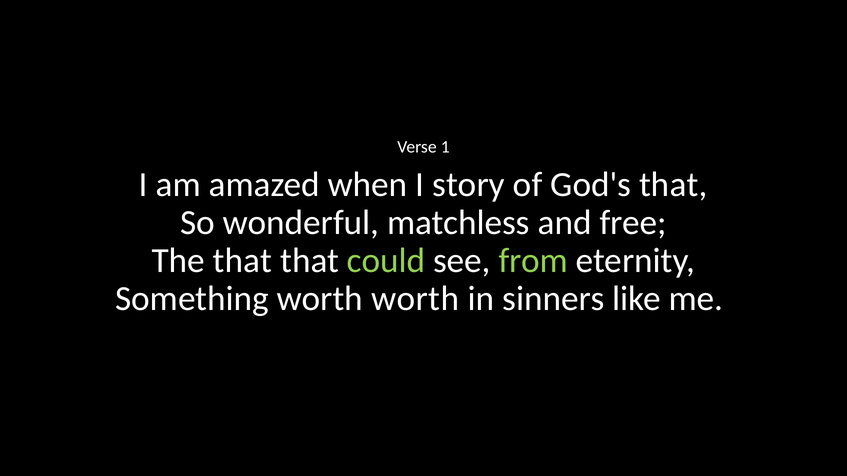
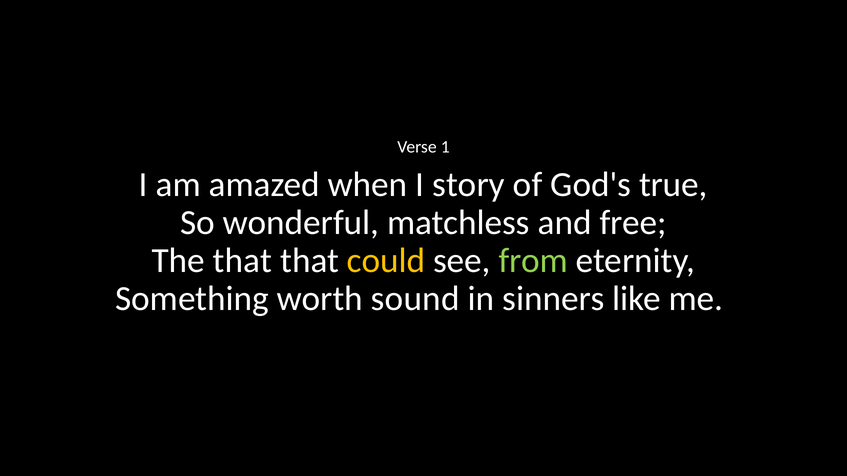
God's that: that -> true (673, 185)
could colour: light green -> yellow (386, 261)
worth worth: worth -> sound (415, 299)
